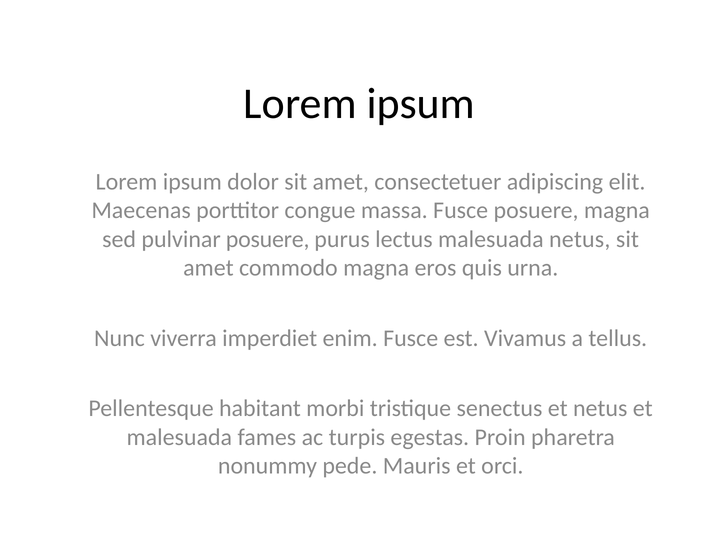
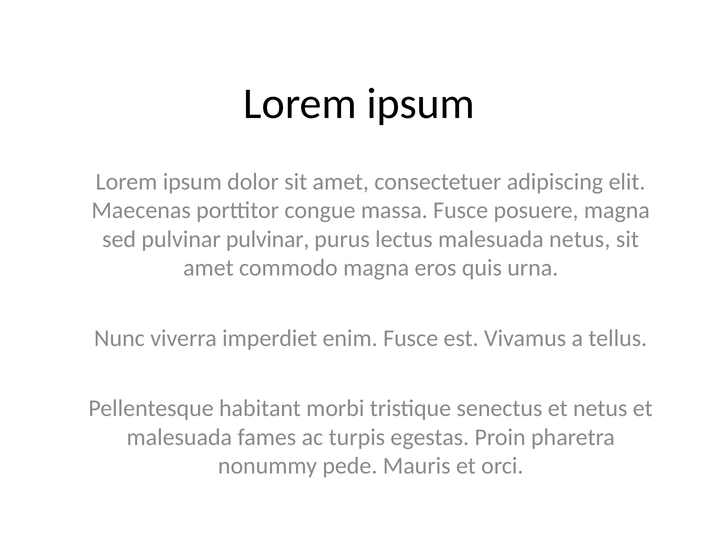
pulvinar posuere: posuere -> pulvinar (268, 239)
